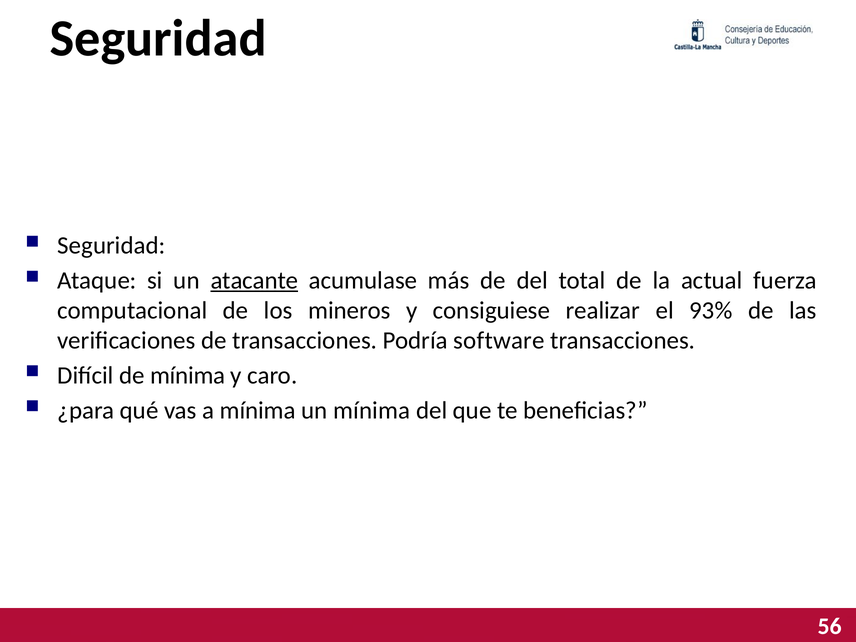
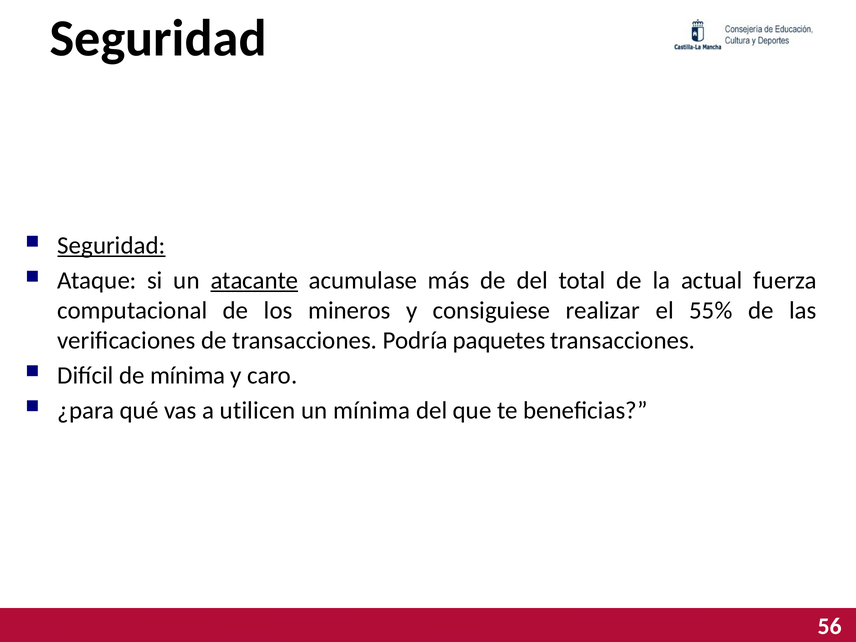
Seguridad underline: none -> present (111, 246)
93%: 93% -> 55% (711, 310)
software: software -> paquetes (499, 340)
a mínima: mínima -> utilicen (258, 410)
